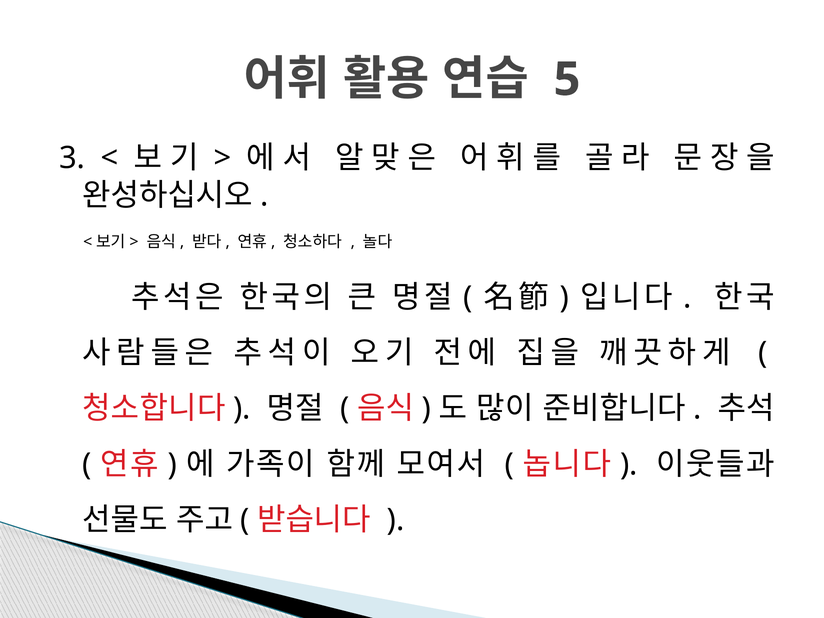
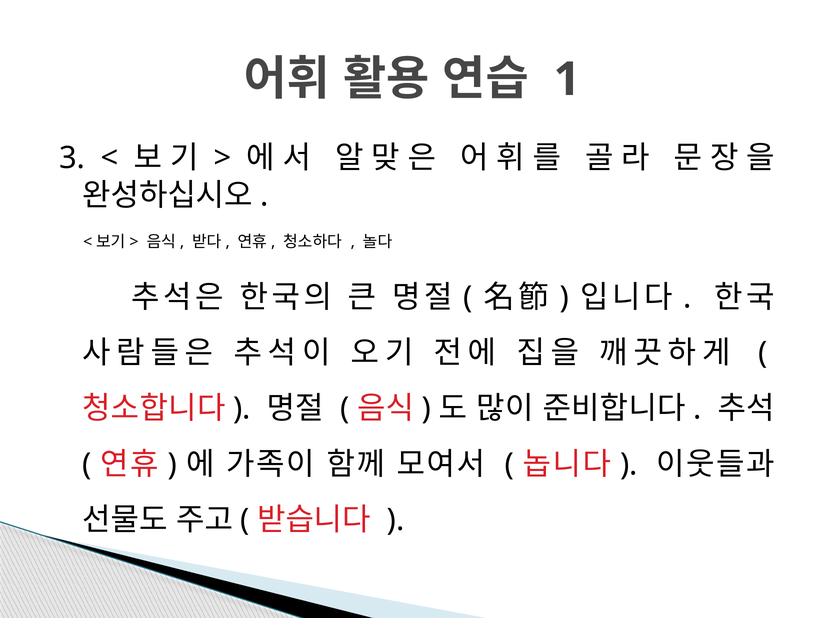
5: 5 -> 1 (567, 80)
